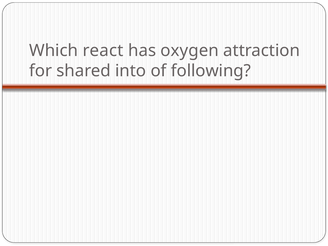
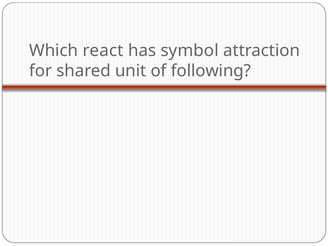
oxygen: oxygen -> symbol (190, 51)
into: into -> unit (131, 71)
